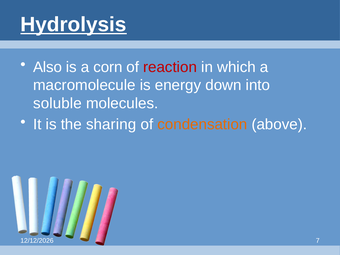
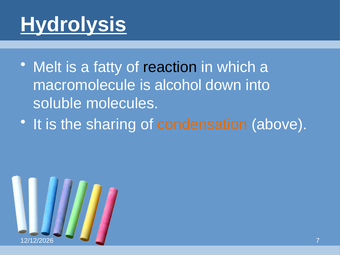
Also: Also -> Melt (47, 67)
corn: corn -> fatty (108, 67)
reaction colour: red -> black (170, 67)
energy: energy -> alcohol (178, 85)
